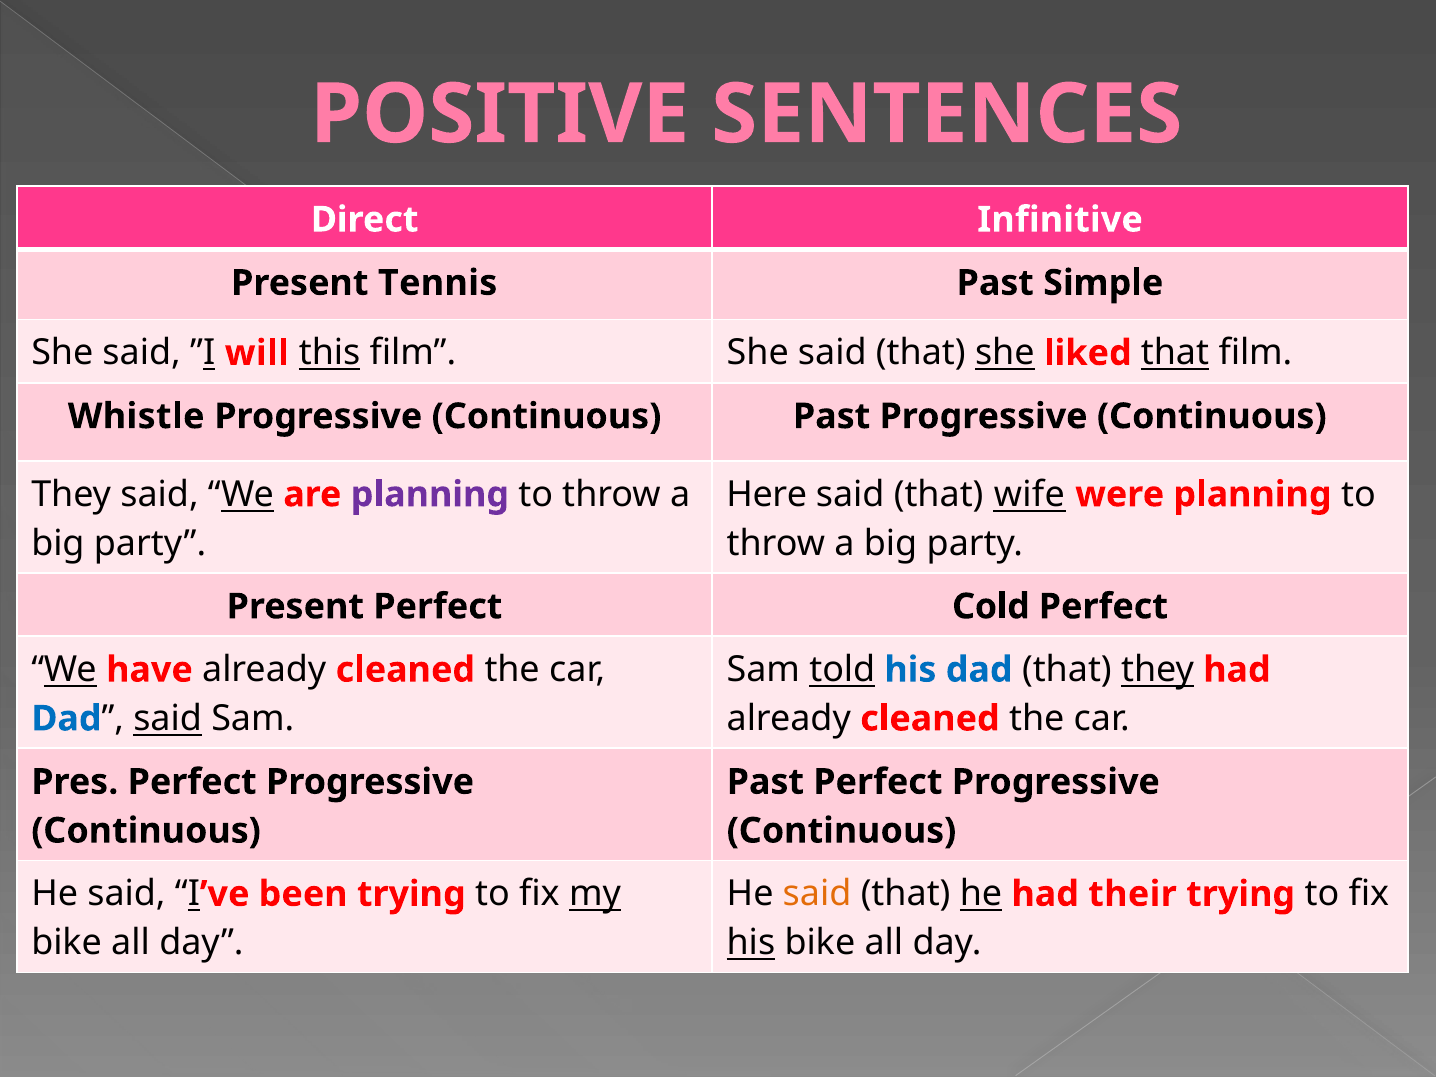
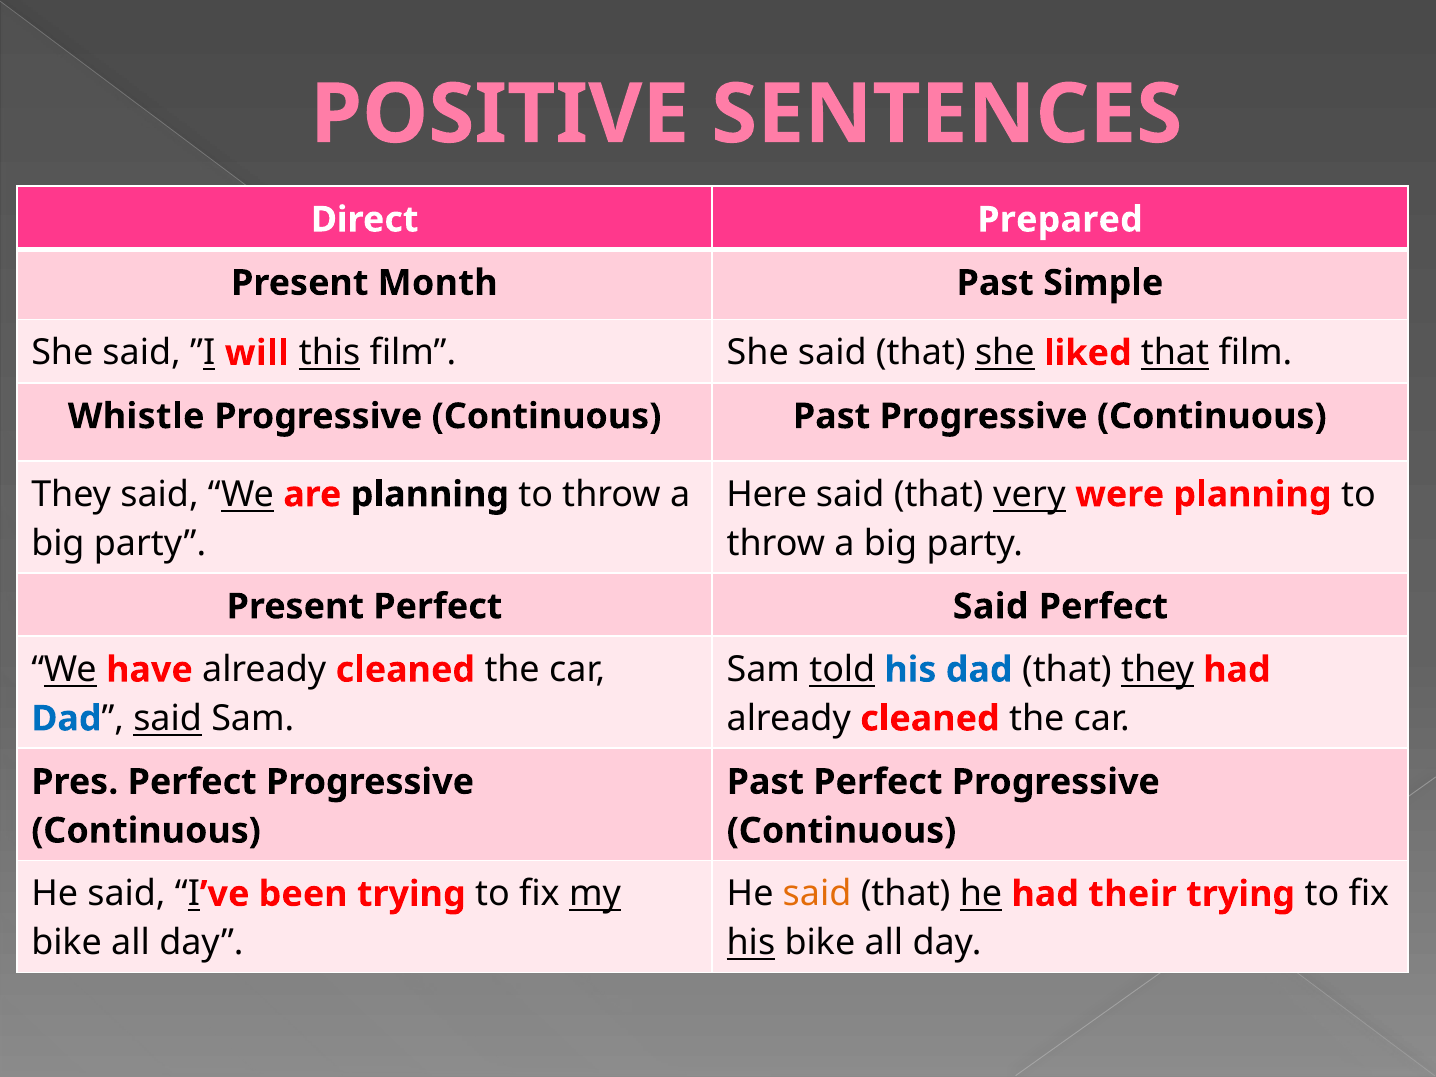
Infinitive: Infinitive -> Prepared (1060, 220)
Tennis: Tennis -> Month (438, 283)
planning colour: purple -> black (430, 494)
wife: wife -> very (1029, 494)
Perfect Cold: Cold -> Said (991, 607)
